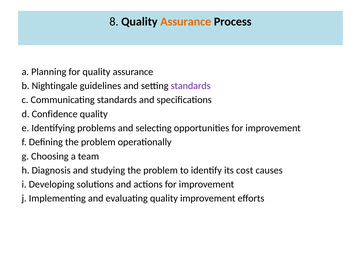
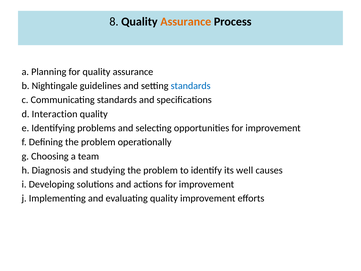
standards colour: purple -> blue (191, 86)
Confidence: Confidence -> Interaction (55, 114)
cost: cost -> well (245, 170)
